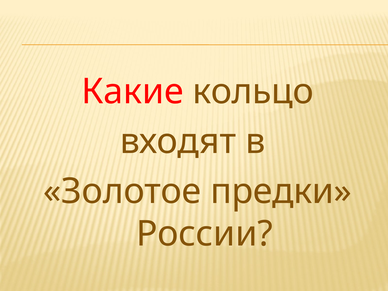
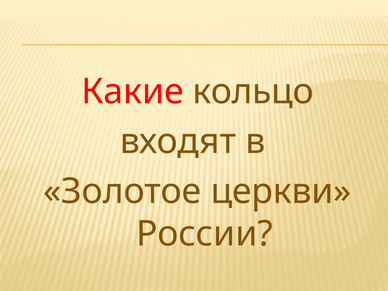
предки: предки -> церкви (281, 191)
